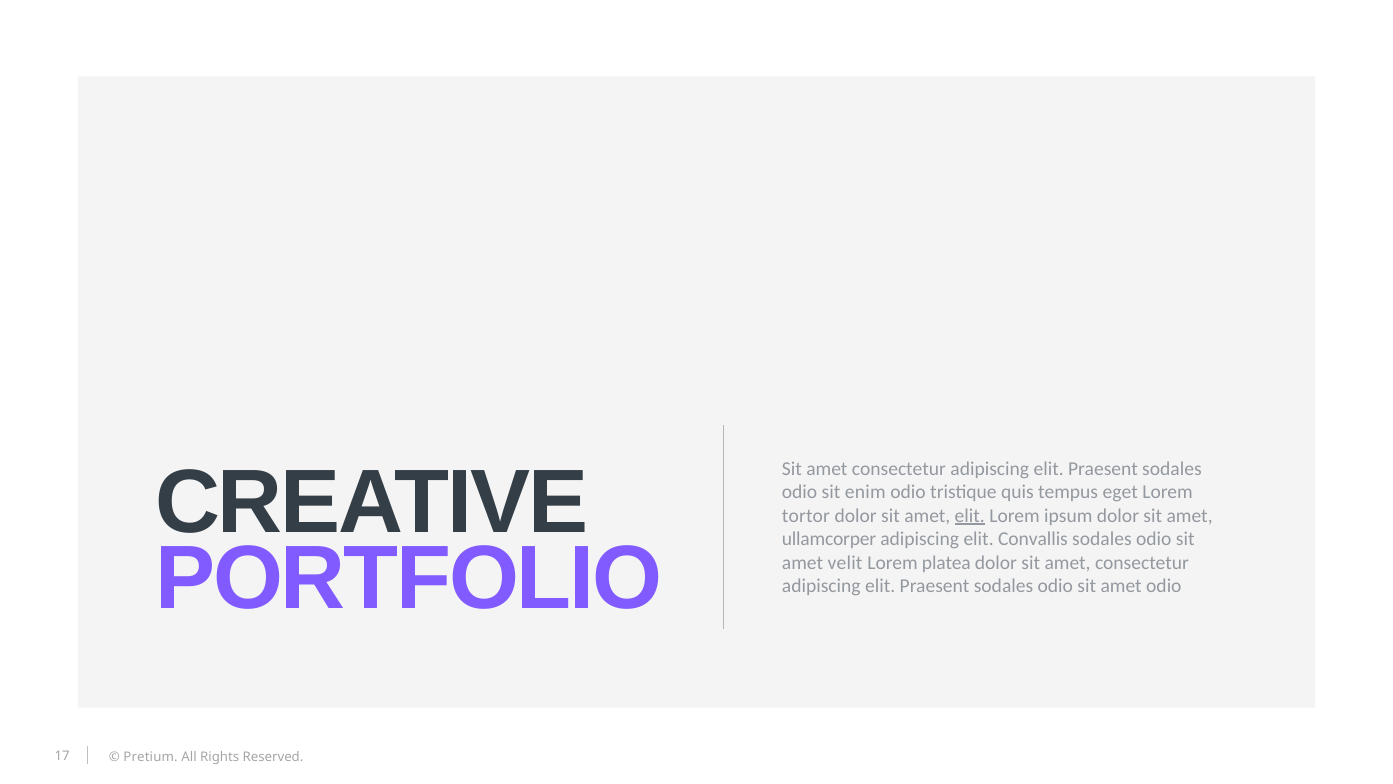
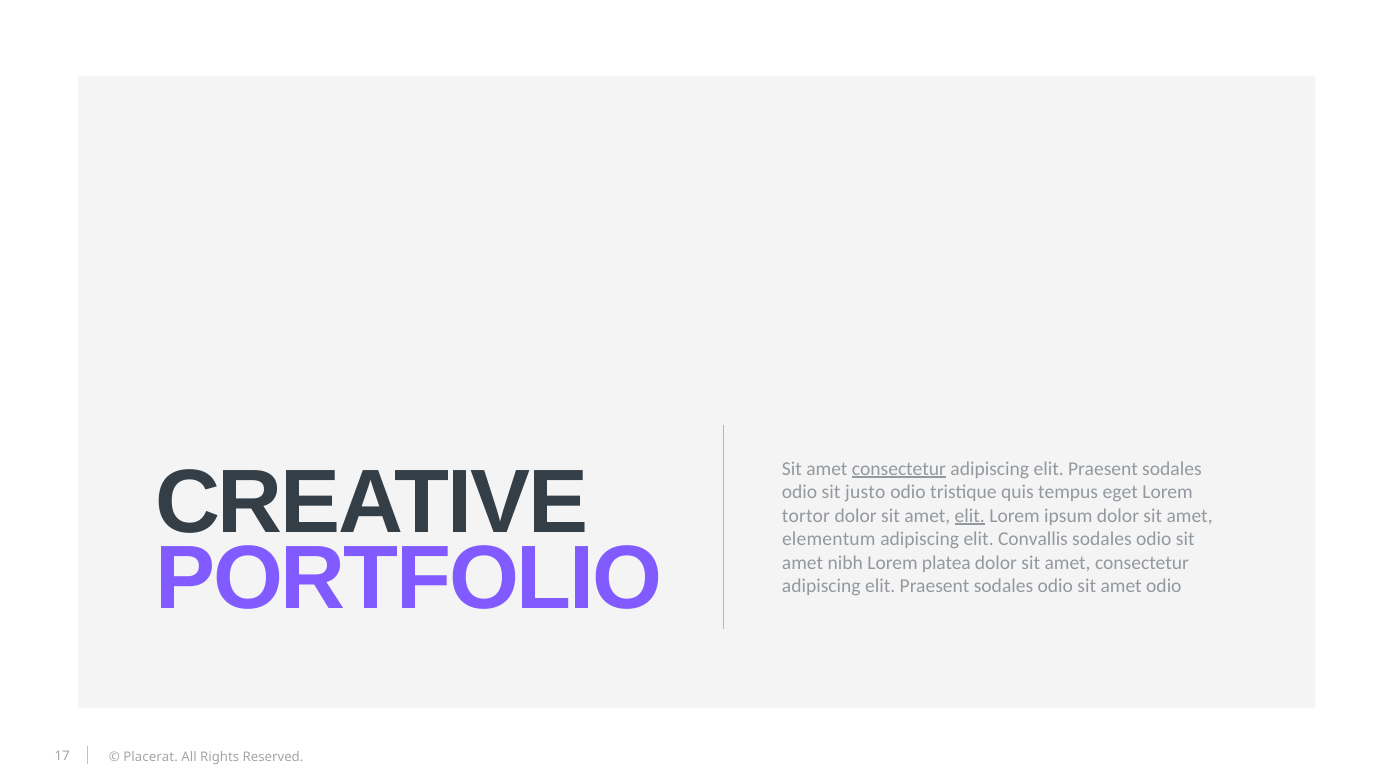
consectetur underline: none -> present (899, 468)
enim: enim -> justo (865, 492)
ullamcorper: ullamcorper -> elementum (829, 539)
velit: velit -> nibh (845, 562)
Pretium: Pretium -> Placerat (151, 757)
